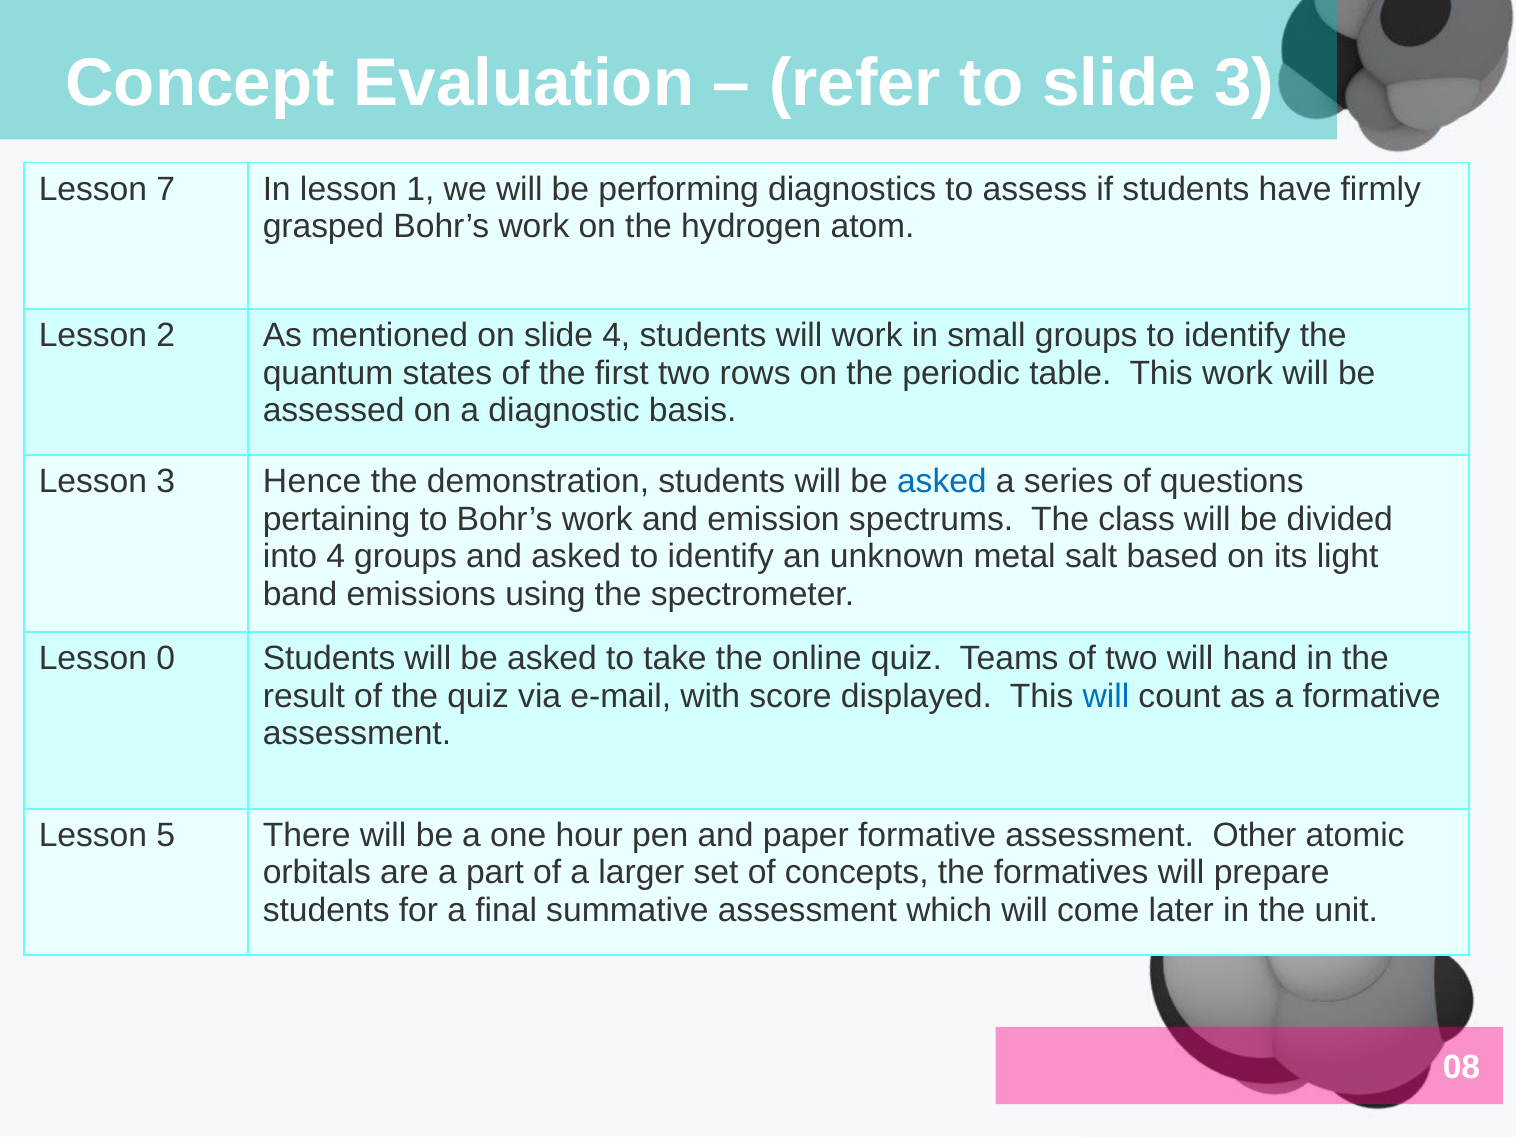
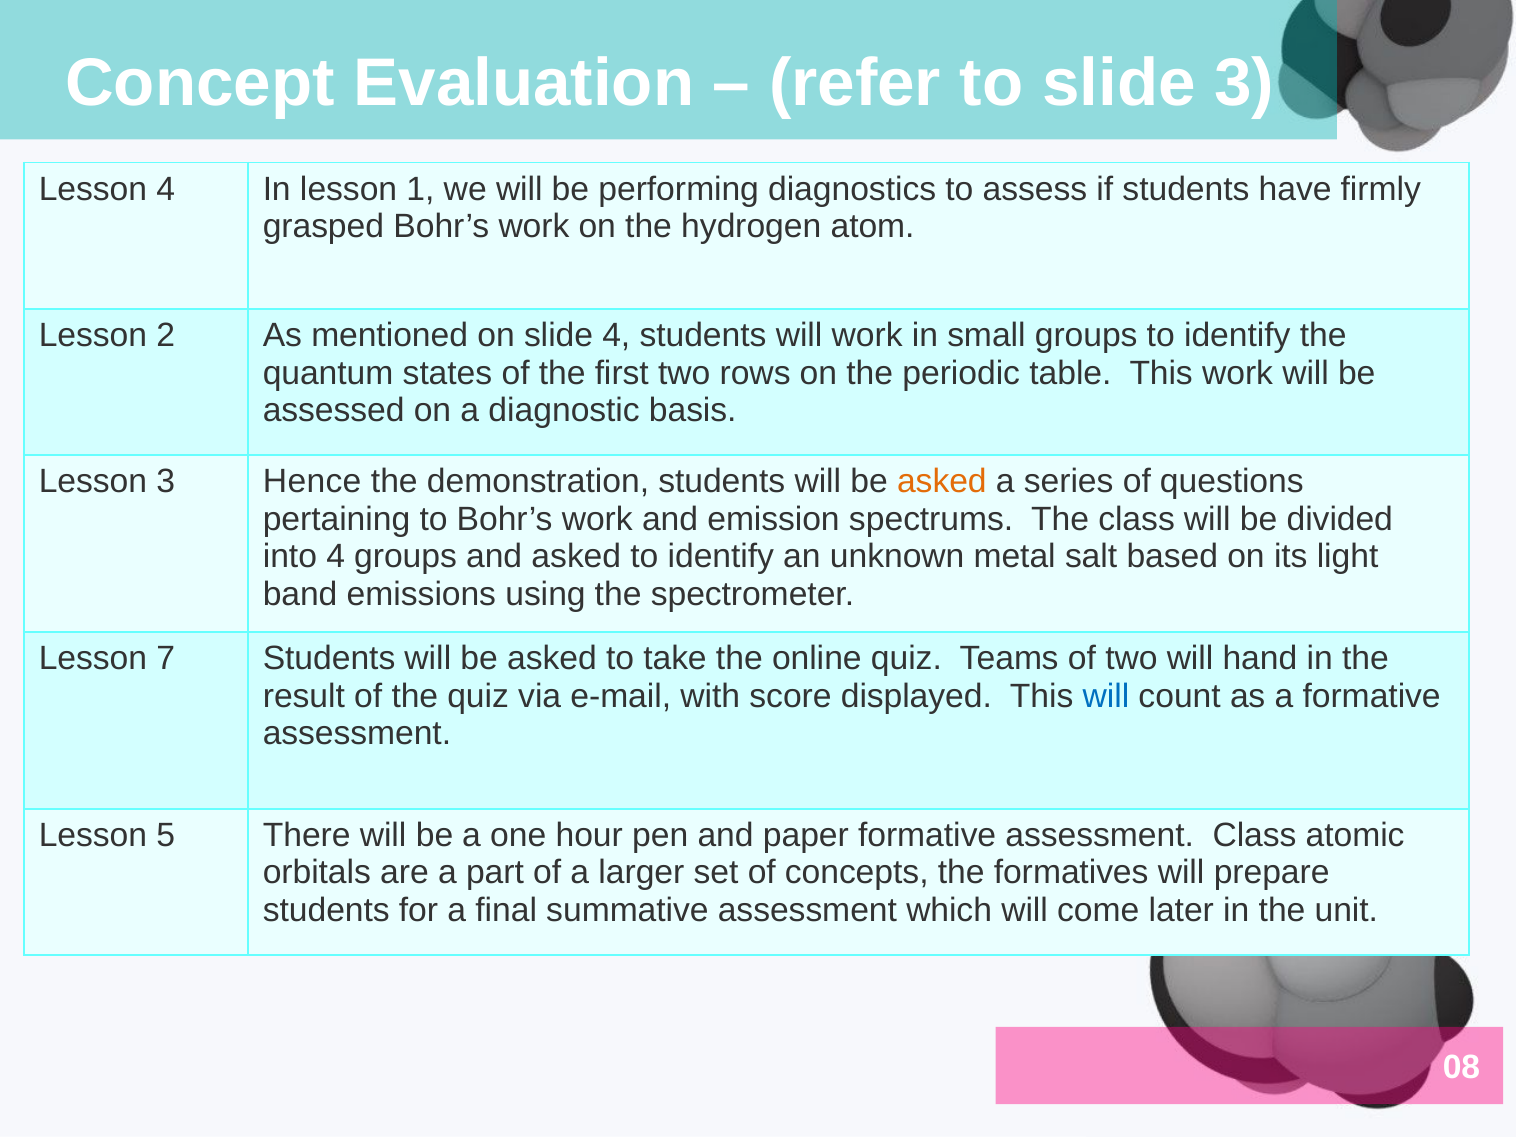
Lesson 7: 7 -> 4 (166, 189)
asked colour: blue -> orange (942, 482)
0: 0 -> 7 (166, 659)
assessment Other: Other -> Class (1255, 835)
